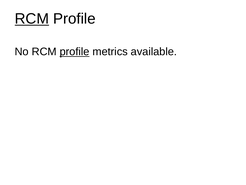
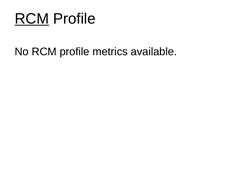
profile underline: present -> none (75, 52)
